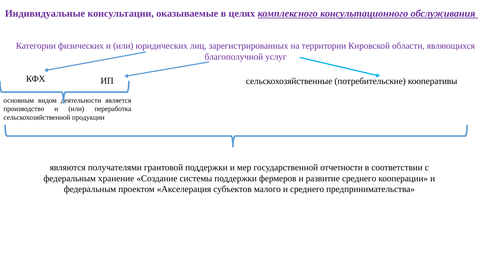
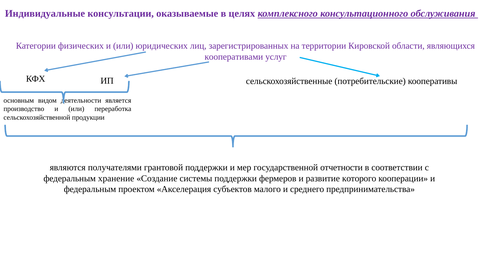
благополучной: благополучной -> кооперативами (234, 57)
развитие среднего: среднего -> которого (359, 178)
